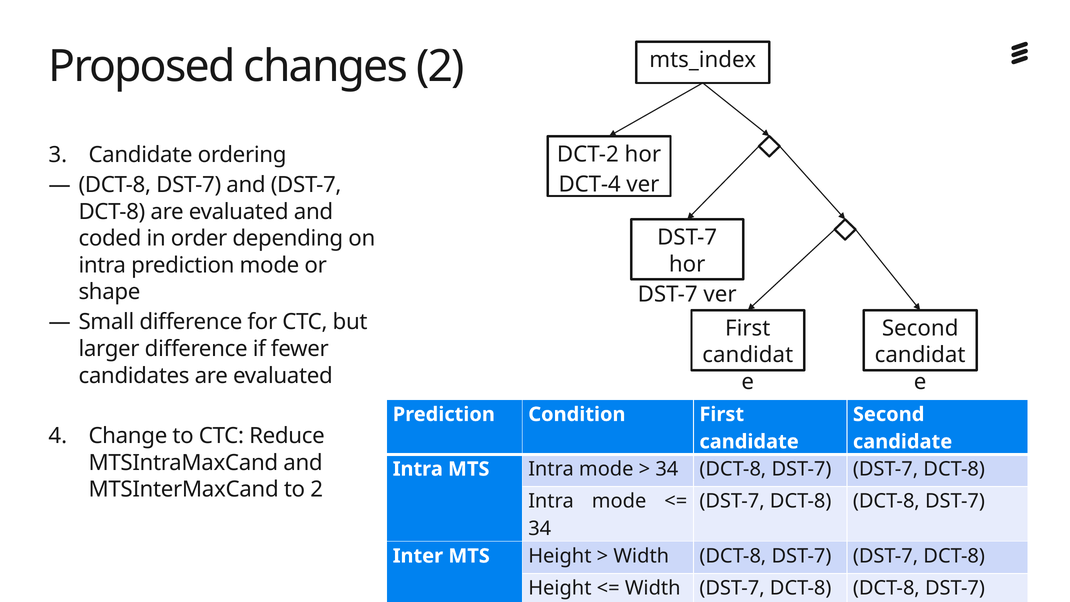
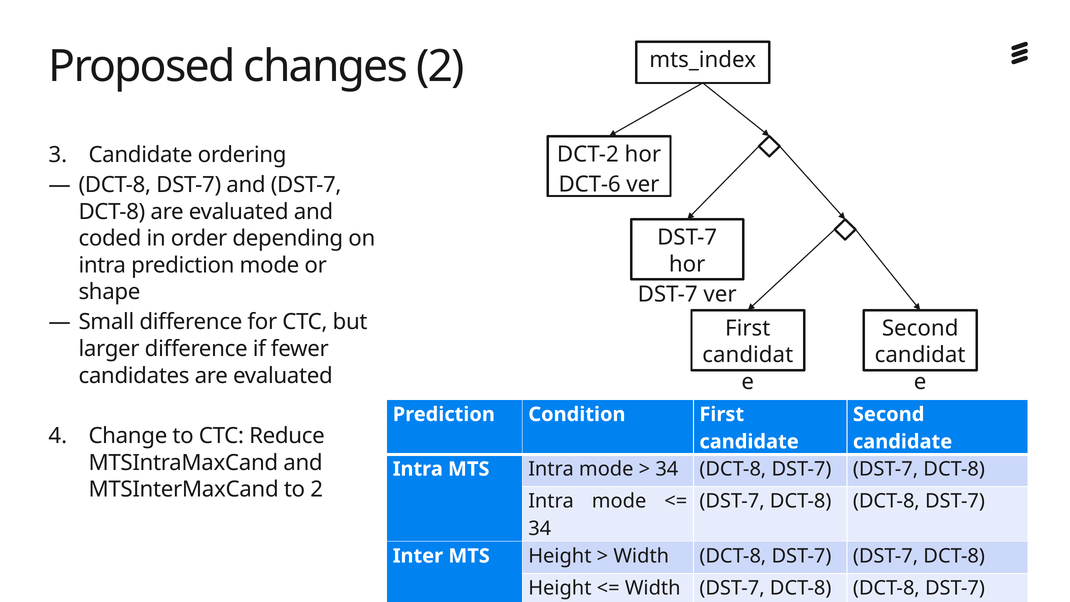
DCT-4: DCT-4 -> DCT-6 (590, 184)
